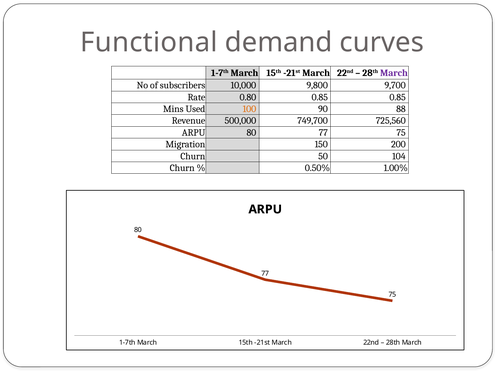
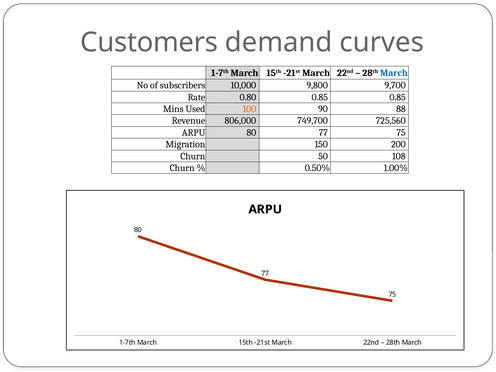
Functional: Functional -> Customers (149, 42)
March colour: purple -> blue (394, 73)
500,000: 500,000 -> 806,000 (240, 121)
104: 104 -> 108 (399, 156)
